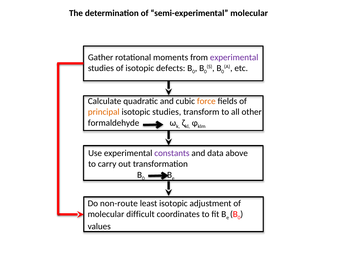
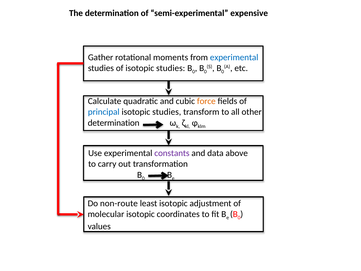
semi-experimental molecular: molecular -> expensive (249, 13)
experimental colour: purple -> blue (234, 57)
of isotopic defects: defects -> studies (171, 68)
principal colour: orange -> blue (104, 112)
formaldehyde: formaldehyde -> determination (114, 123)
molecular difficult: difficult -> isotopic (141, 214)
